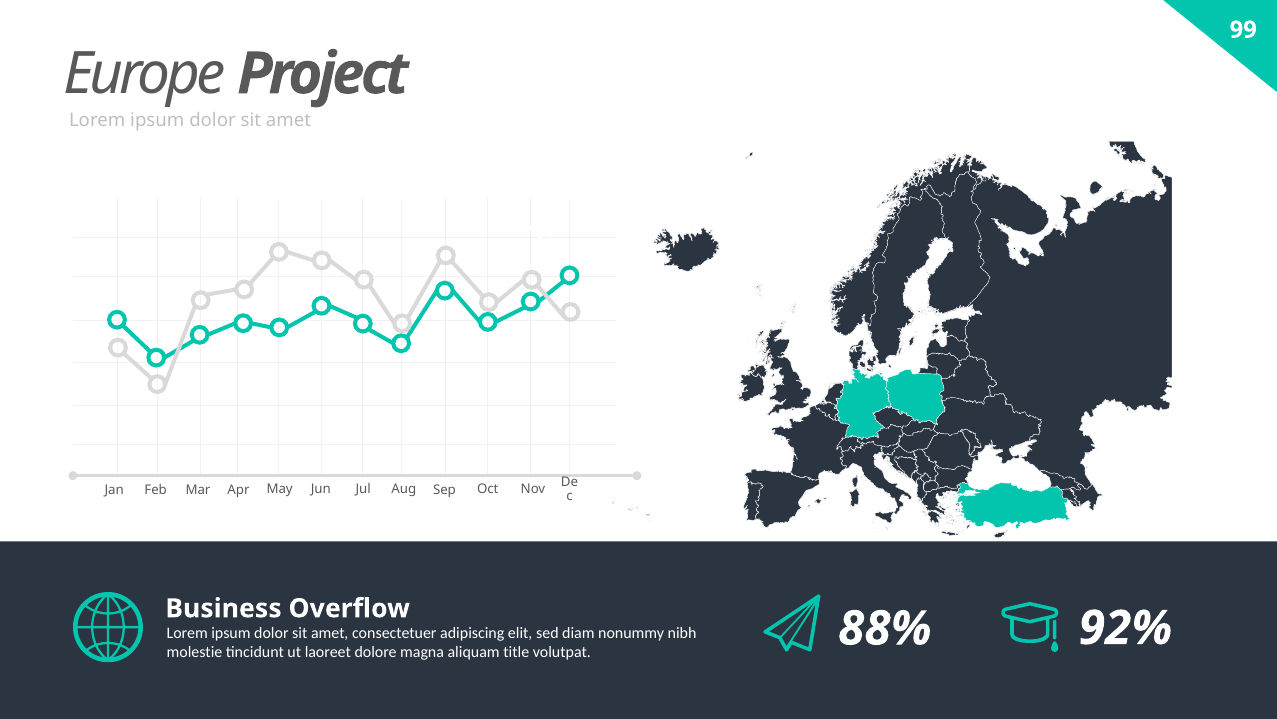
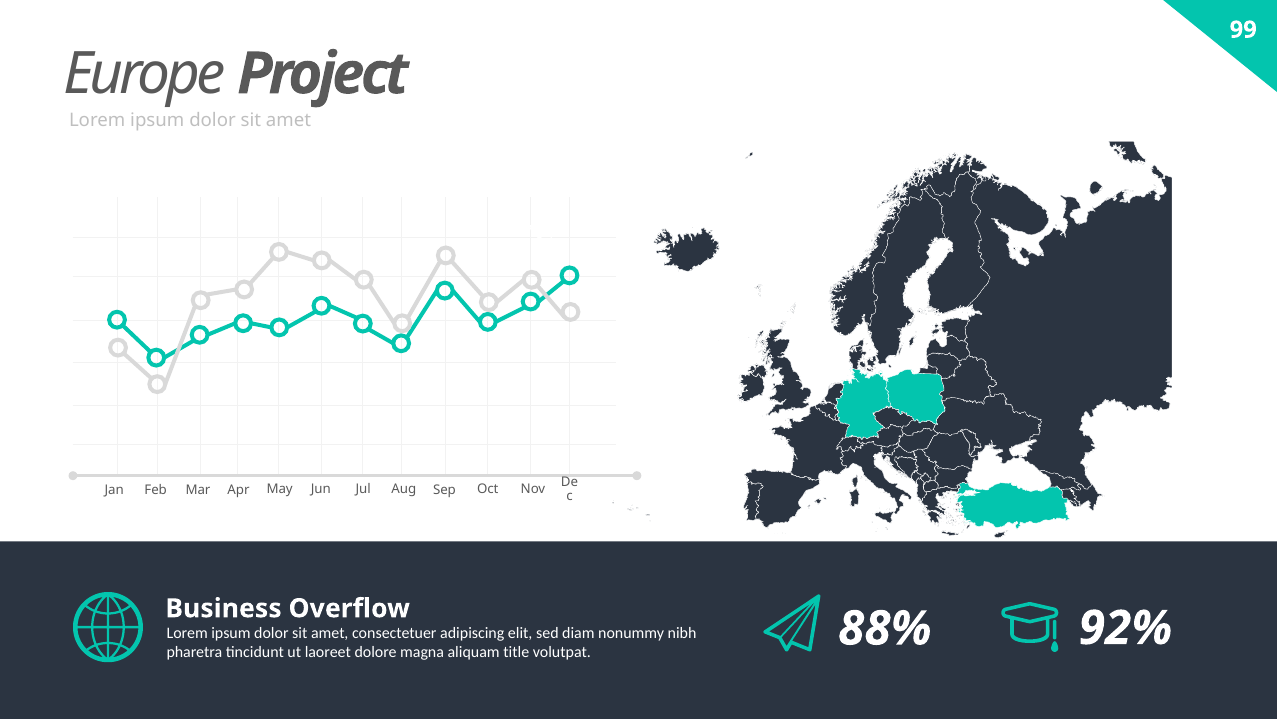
molestie: molestie -> pharetra (195, 652)
